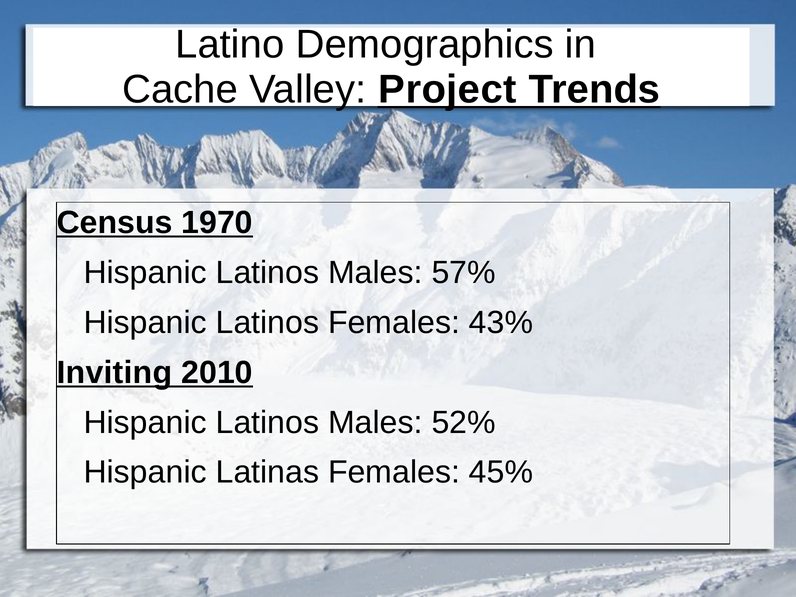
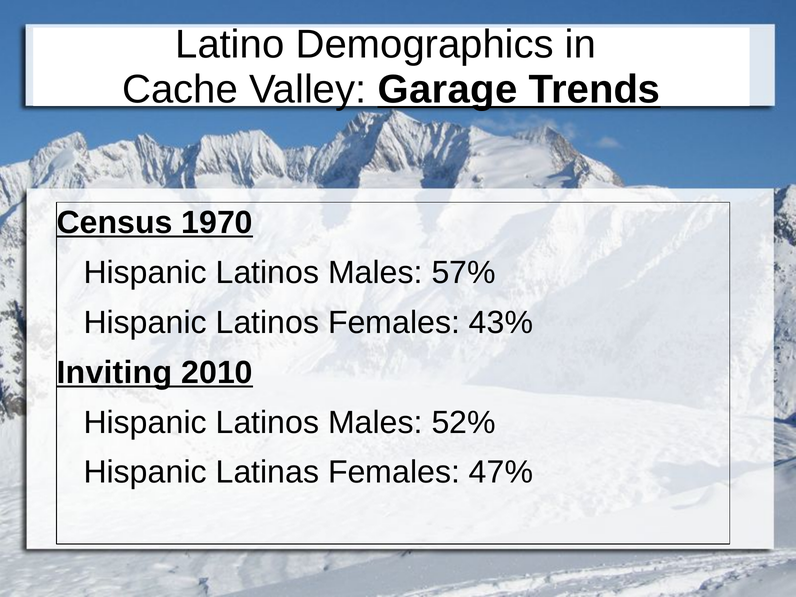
Project: Project -> Garage (448, 89)
45%: 45% -> 47% (501, 472)
